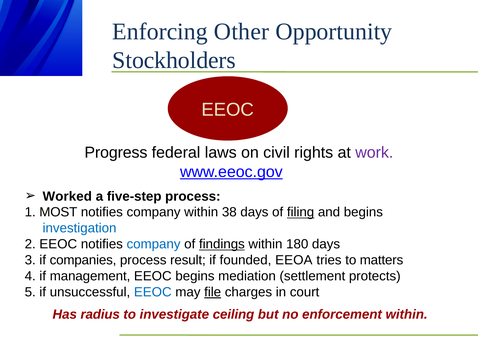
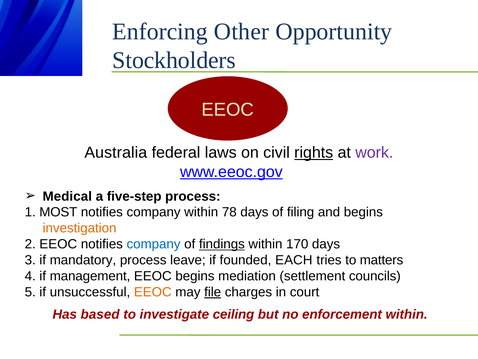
Progress: Progress -> Australia (116, 152)
rights underline: none -> present (314, 152)
Worked: Worked -> Medical (67, 196)
38: 38 -> 78 (229, 212)
filing underline: present -> none (301, 212)
investigation colour: blue -> orange (80, 228)
180: 180 -> 170 (297, 244)
companies: companies -> mandatory (83, 260)
result: result -> leave (188, 260)
EEOA: EEOA -> EACH (294, 260)
protects: protects -> councils (375, 276)
EEOC colour: blue -> orange (153, 292)
radius: radius -> based (100, 314)
